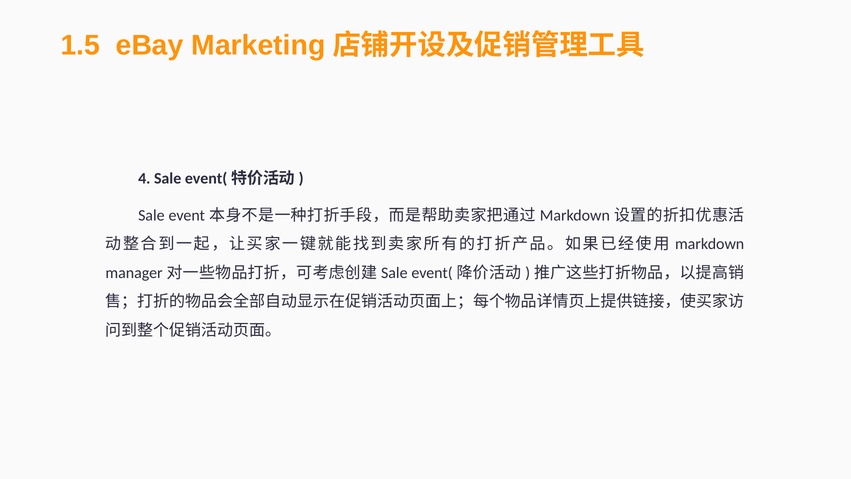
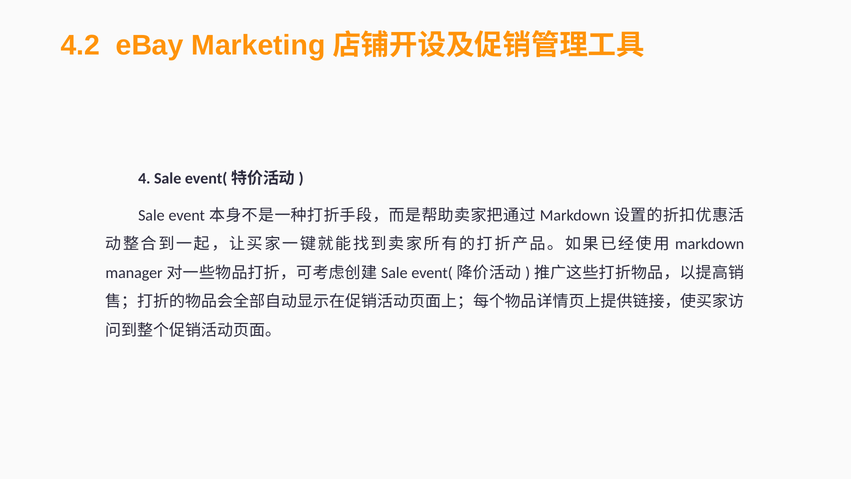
1.5: 1.5 -> 4.2 (80, 45)
